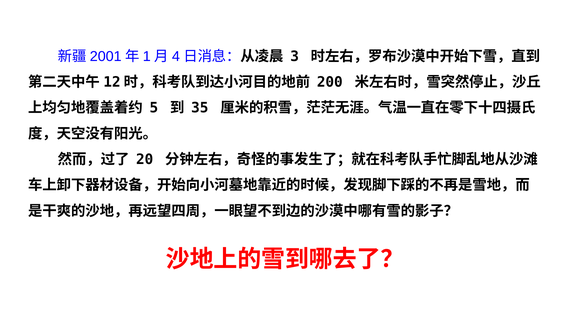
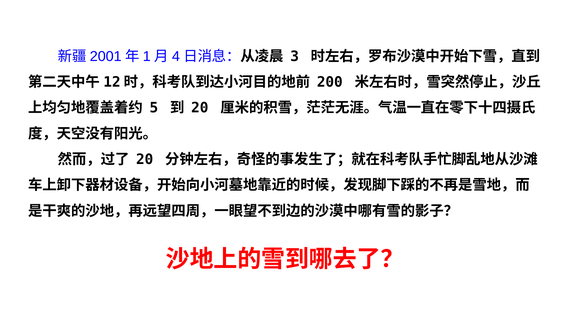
35: 35 -> 20 (200, 108)
